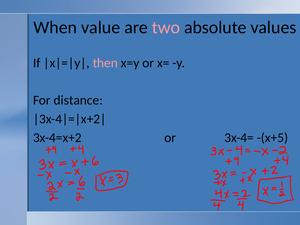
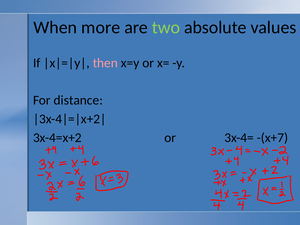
value: value -> more (101, 28)
two colour: pink -> light green (166, 28)
-(x+5: -(x+5 -> -(x+7 (273, 138)
